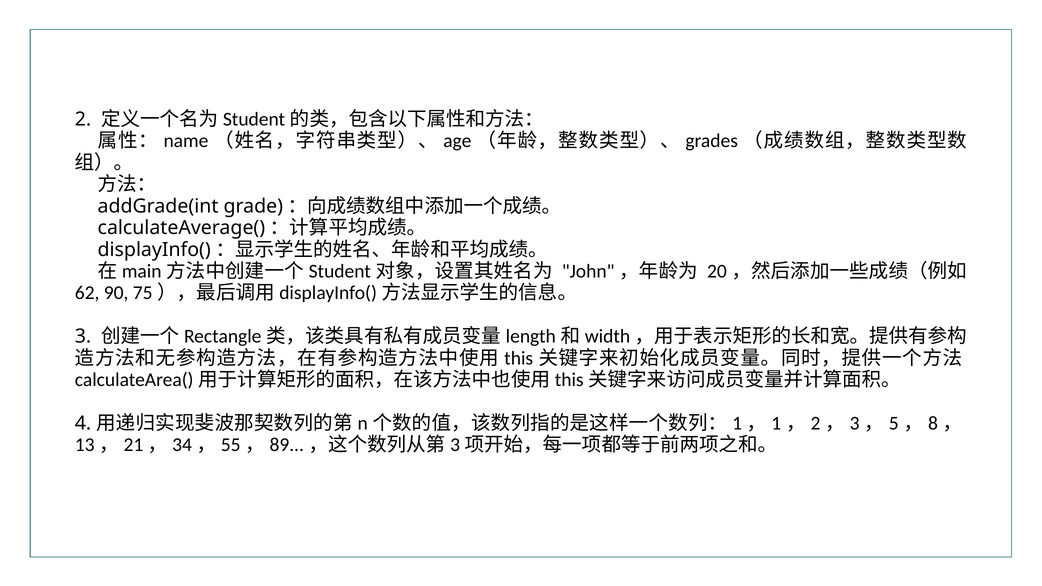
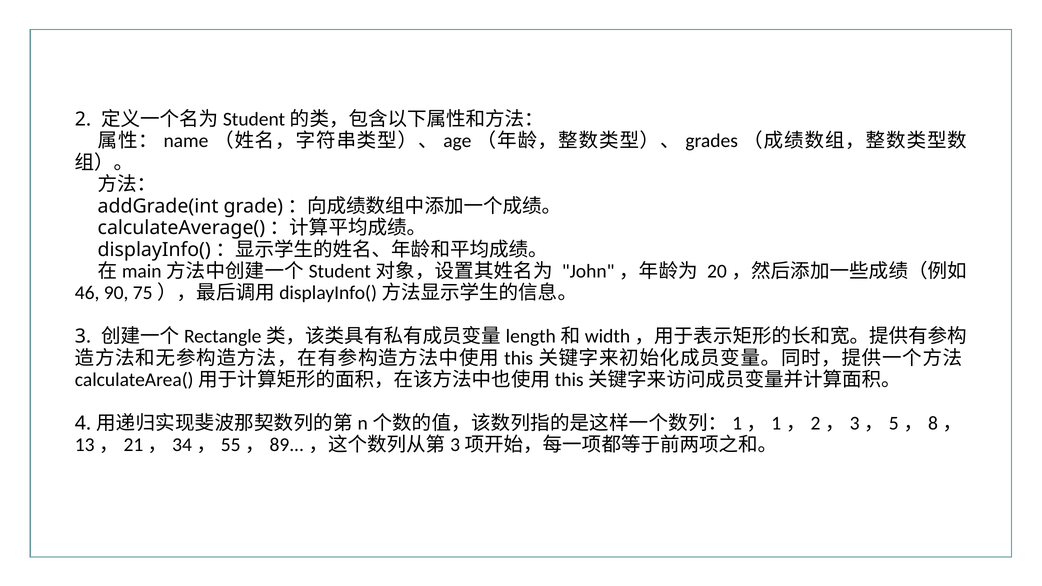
62: 62 -> 46 (87, 293)
